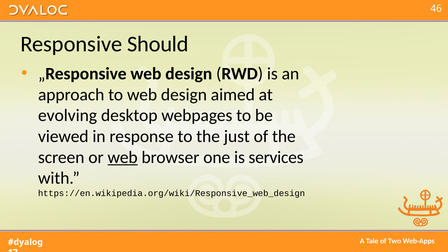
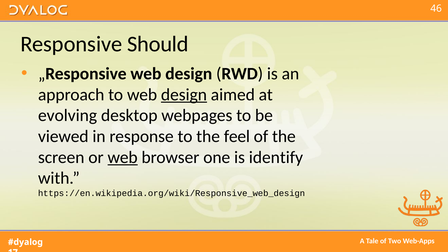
design underline: none -> present (184, 95)
just: just -> feel (237, 136)
services: services -> identify (276, 157)
